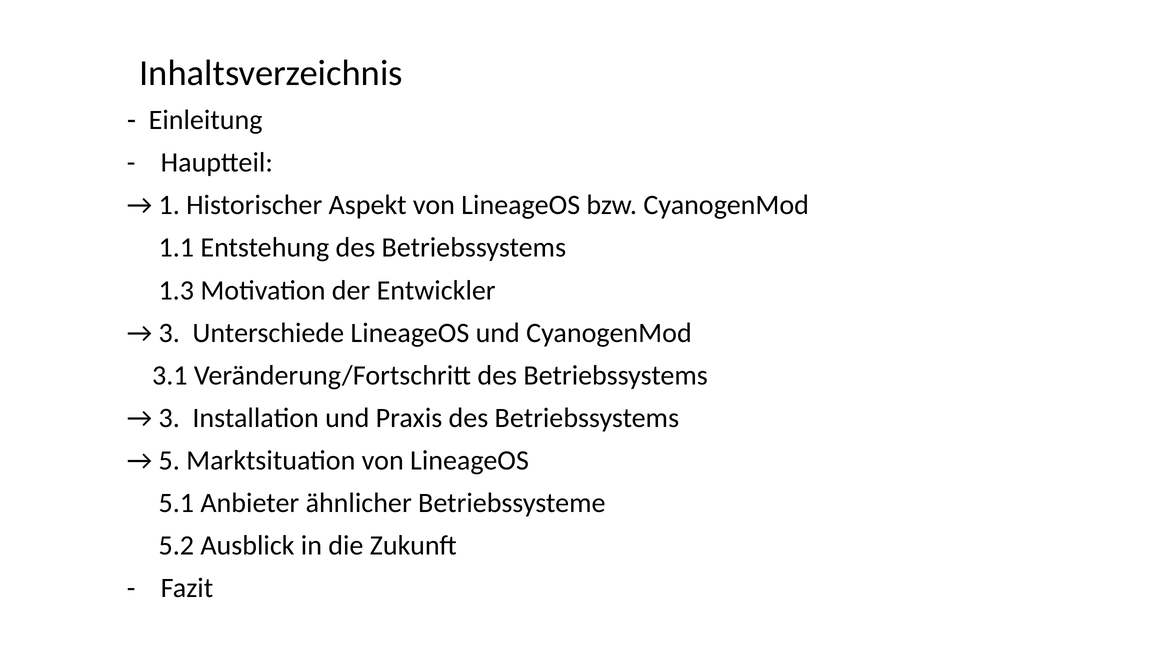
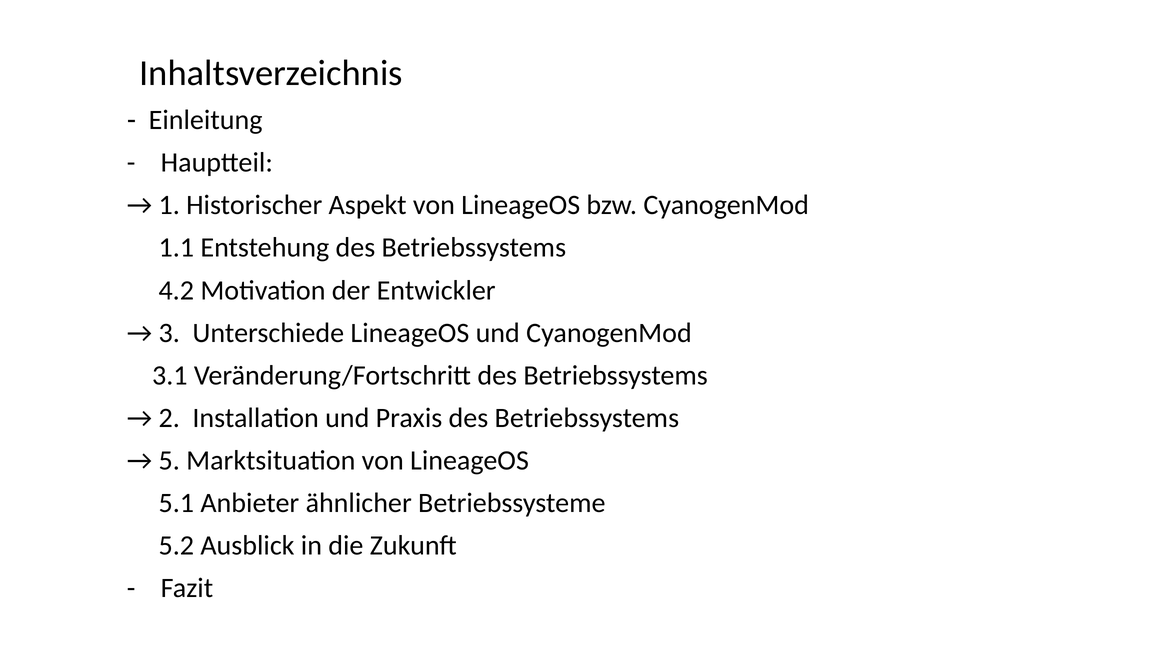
1.3: 1.3 -> 4.2 (176, 290)
3: 3 -> 2 (169, 418)
